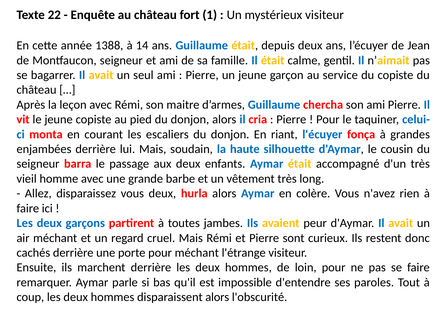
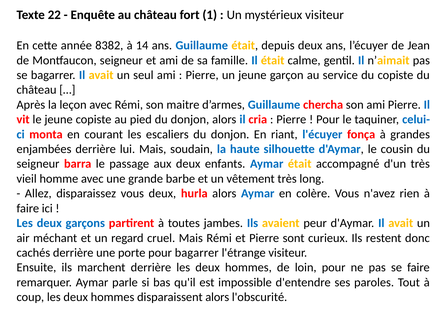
1388: 1388 -> 8382 (109, 45)
pour méchant: méchant -> bagarrer (197, 252)
